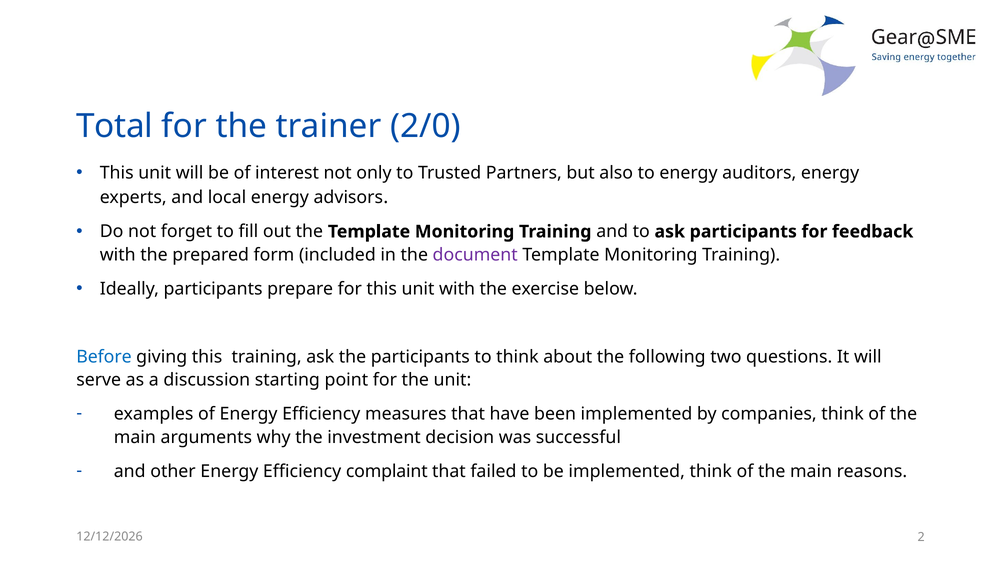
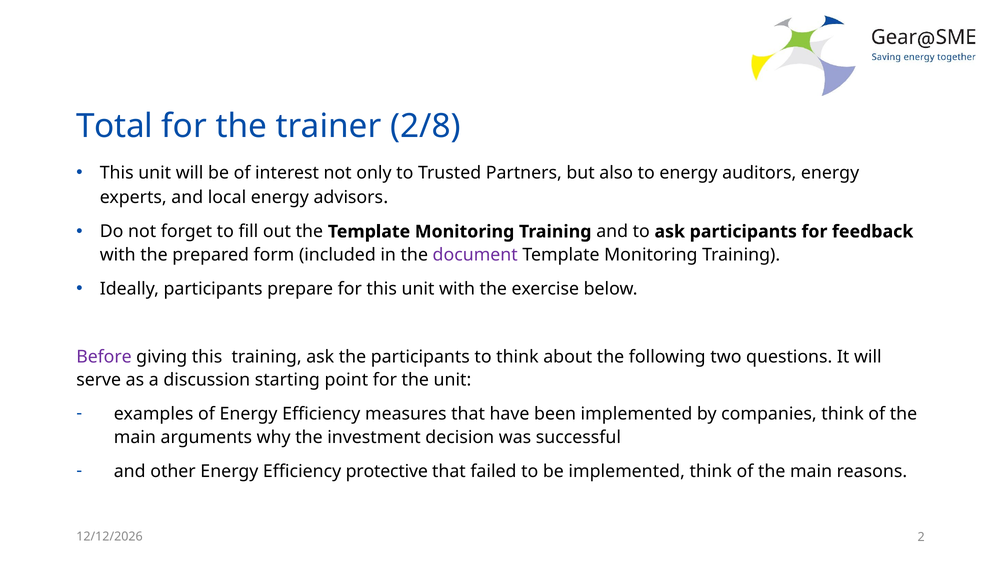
2/0: 2/0 -> 2/8 (425, 126)
Before colour: blue -> purple (104, 357)
complaint: complaint -> protective (387, 471)
